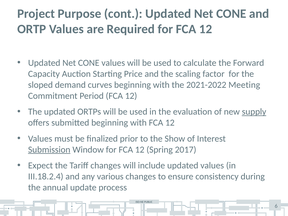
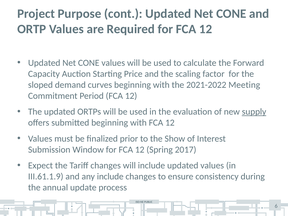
Submission underline: present -> none (49, 150)
III.18.2.4: III.18.2.4 -> III.61.1.9 (46, 176)
any various: various -> include (110, 176)
